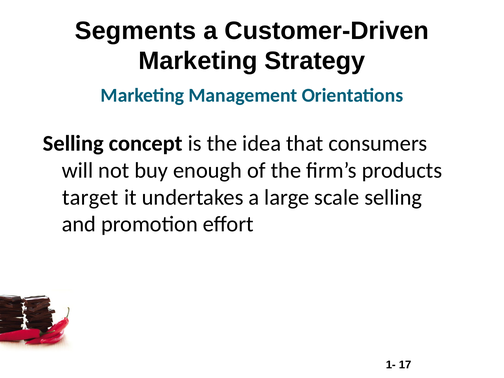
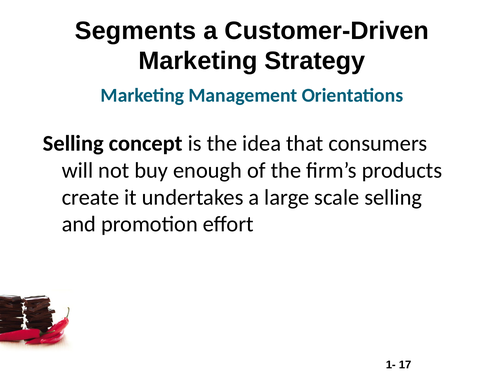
target: target -> create (90, 197)
